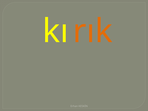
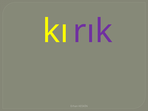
rık colour: orange -> purple (93, 31)
